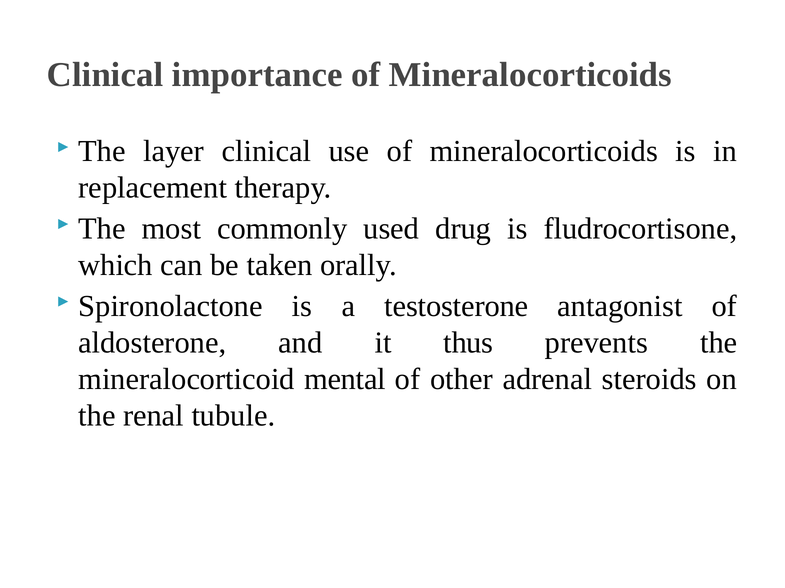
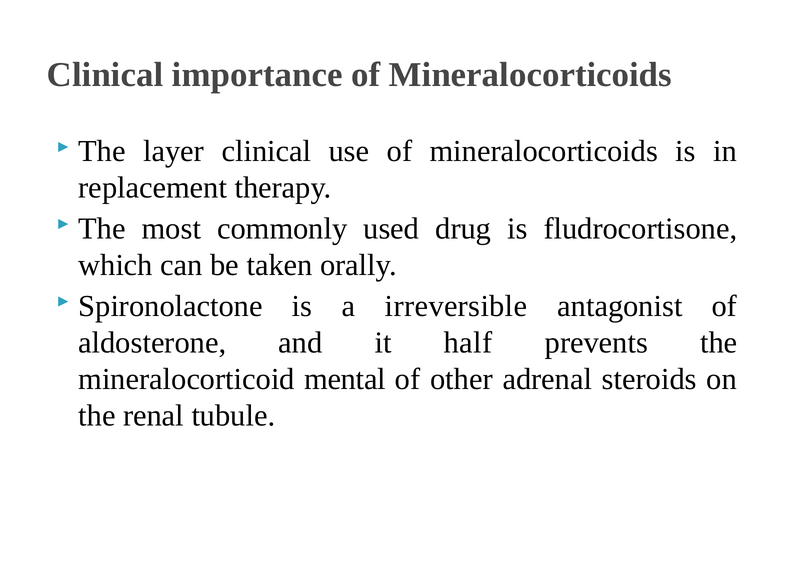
testosterone: testosterone -> irreversible (456, 306)
thus: thus -> half (468, 343)
